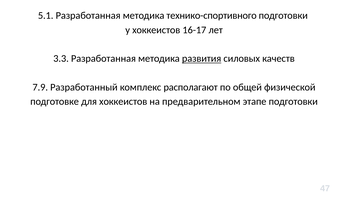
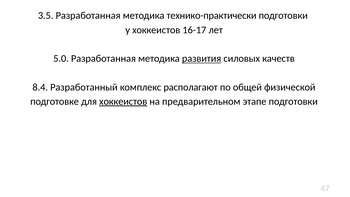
5.1: 5.1 -> 3.5 (46, 16)
технико-спортивного: технико-спортивного -> технико-практически (212, 16)
3.3: 3.3 -> 5.0 (61, 59)
7.9: 7.9 -> 8.4 (40, 87)
хоккеистов underline: none -> present (123, 101)
